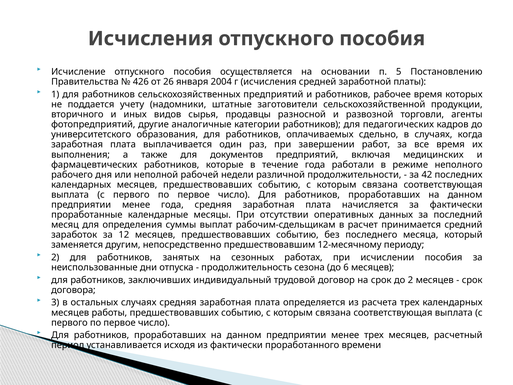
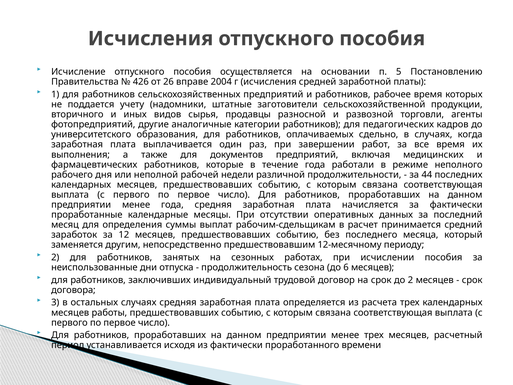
января: января -> вправе (192, 82)
42: 42 -> 44 (427, 175)
